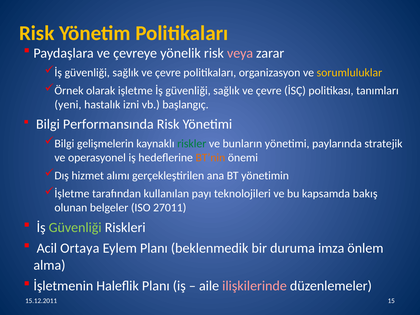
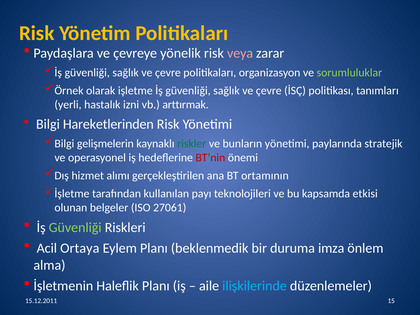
sorumluluklar colour: yellow -> light green (349, 73)
yeni: yeni -> yerli (68, 105)
başlangıç: başlangıç -> arttırmak (186, 105)
Performansında: Performansında -> Hareketlerinden (108, 124)
BT’nin colour: orange -> red (210, 158)
yönetimin: yönetimin -> ortamının (265, 176)
bakış: bakış -> etkisi (365, 194)
27011: 27011 -> 27061 (170, 208)
ilişkilerinde colour: pink -> light blue (255, 286)
